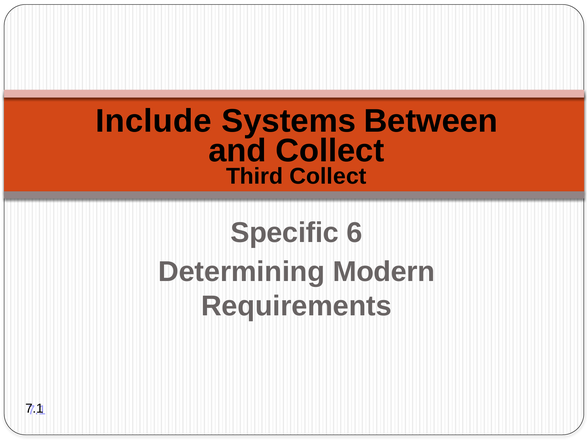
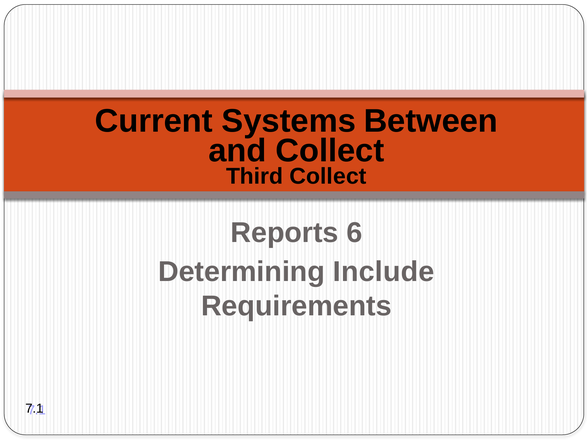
Include: Include -> Current (154, 121)
Specific: Specific -> Reports (285, 233)
Modern: Modern -> Include (384, 272)
